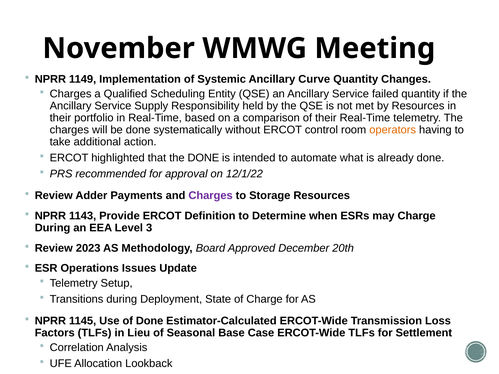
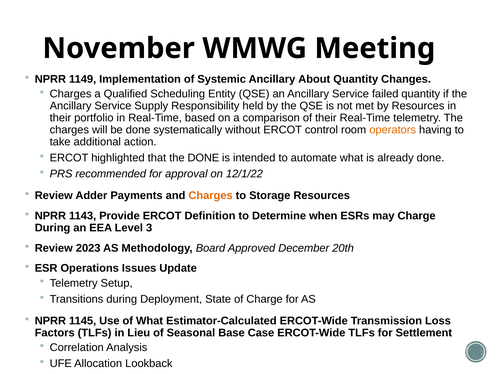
Curve: Curve -> About (314, 79)
Charges colour: purple -> orange (211, 196)
of Done: Done -> What (150, 321)
